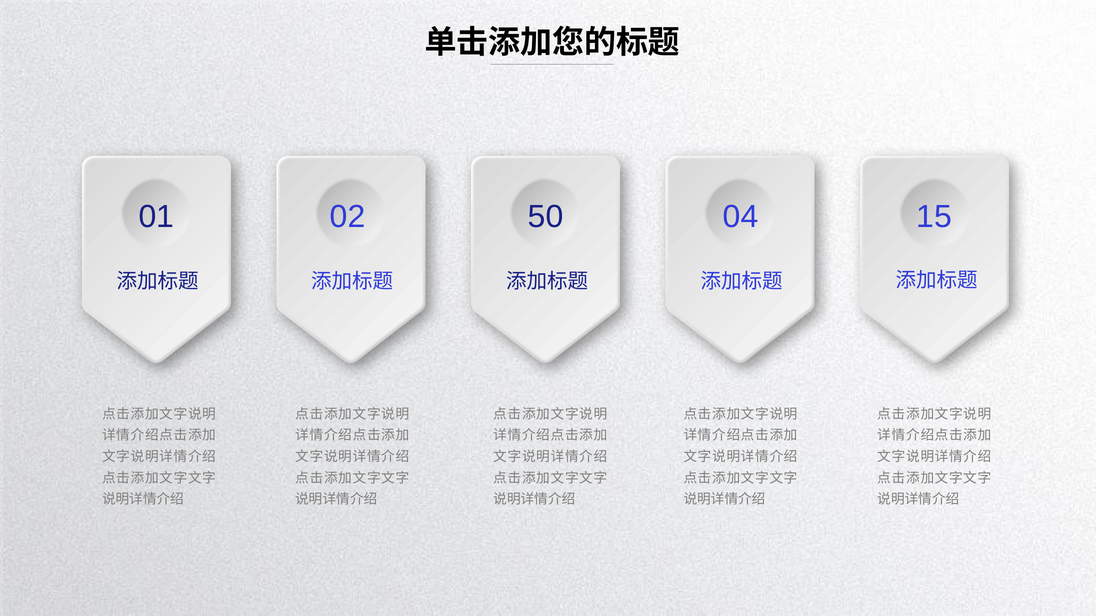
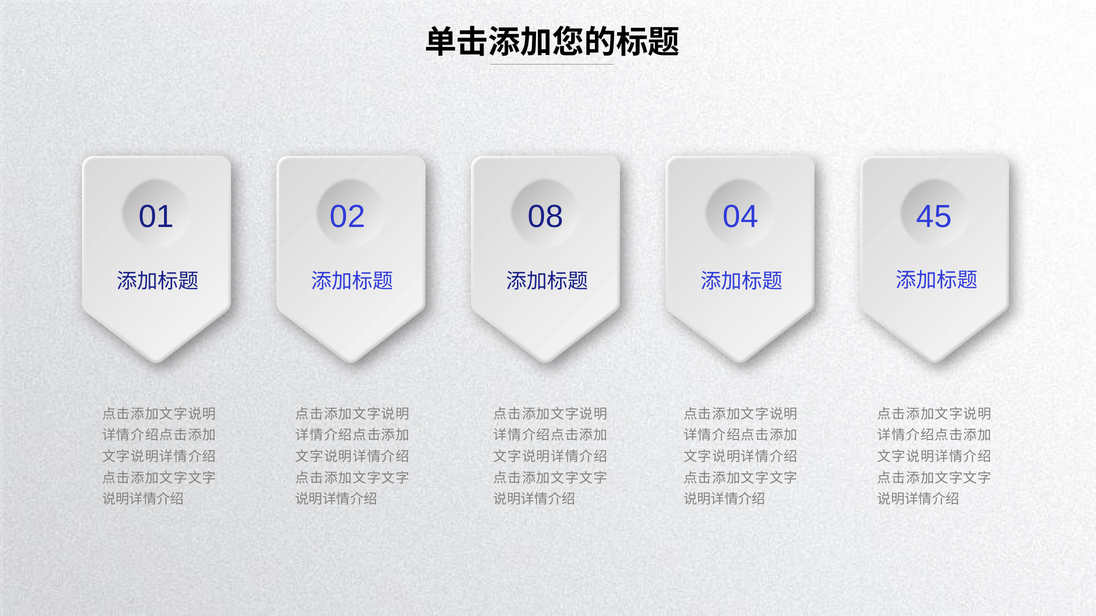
50: 50 -> 08 (546, 217)
15: 15 -> 45 (934, 217)
